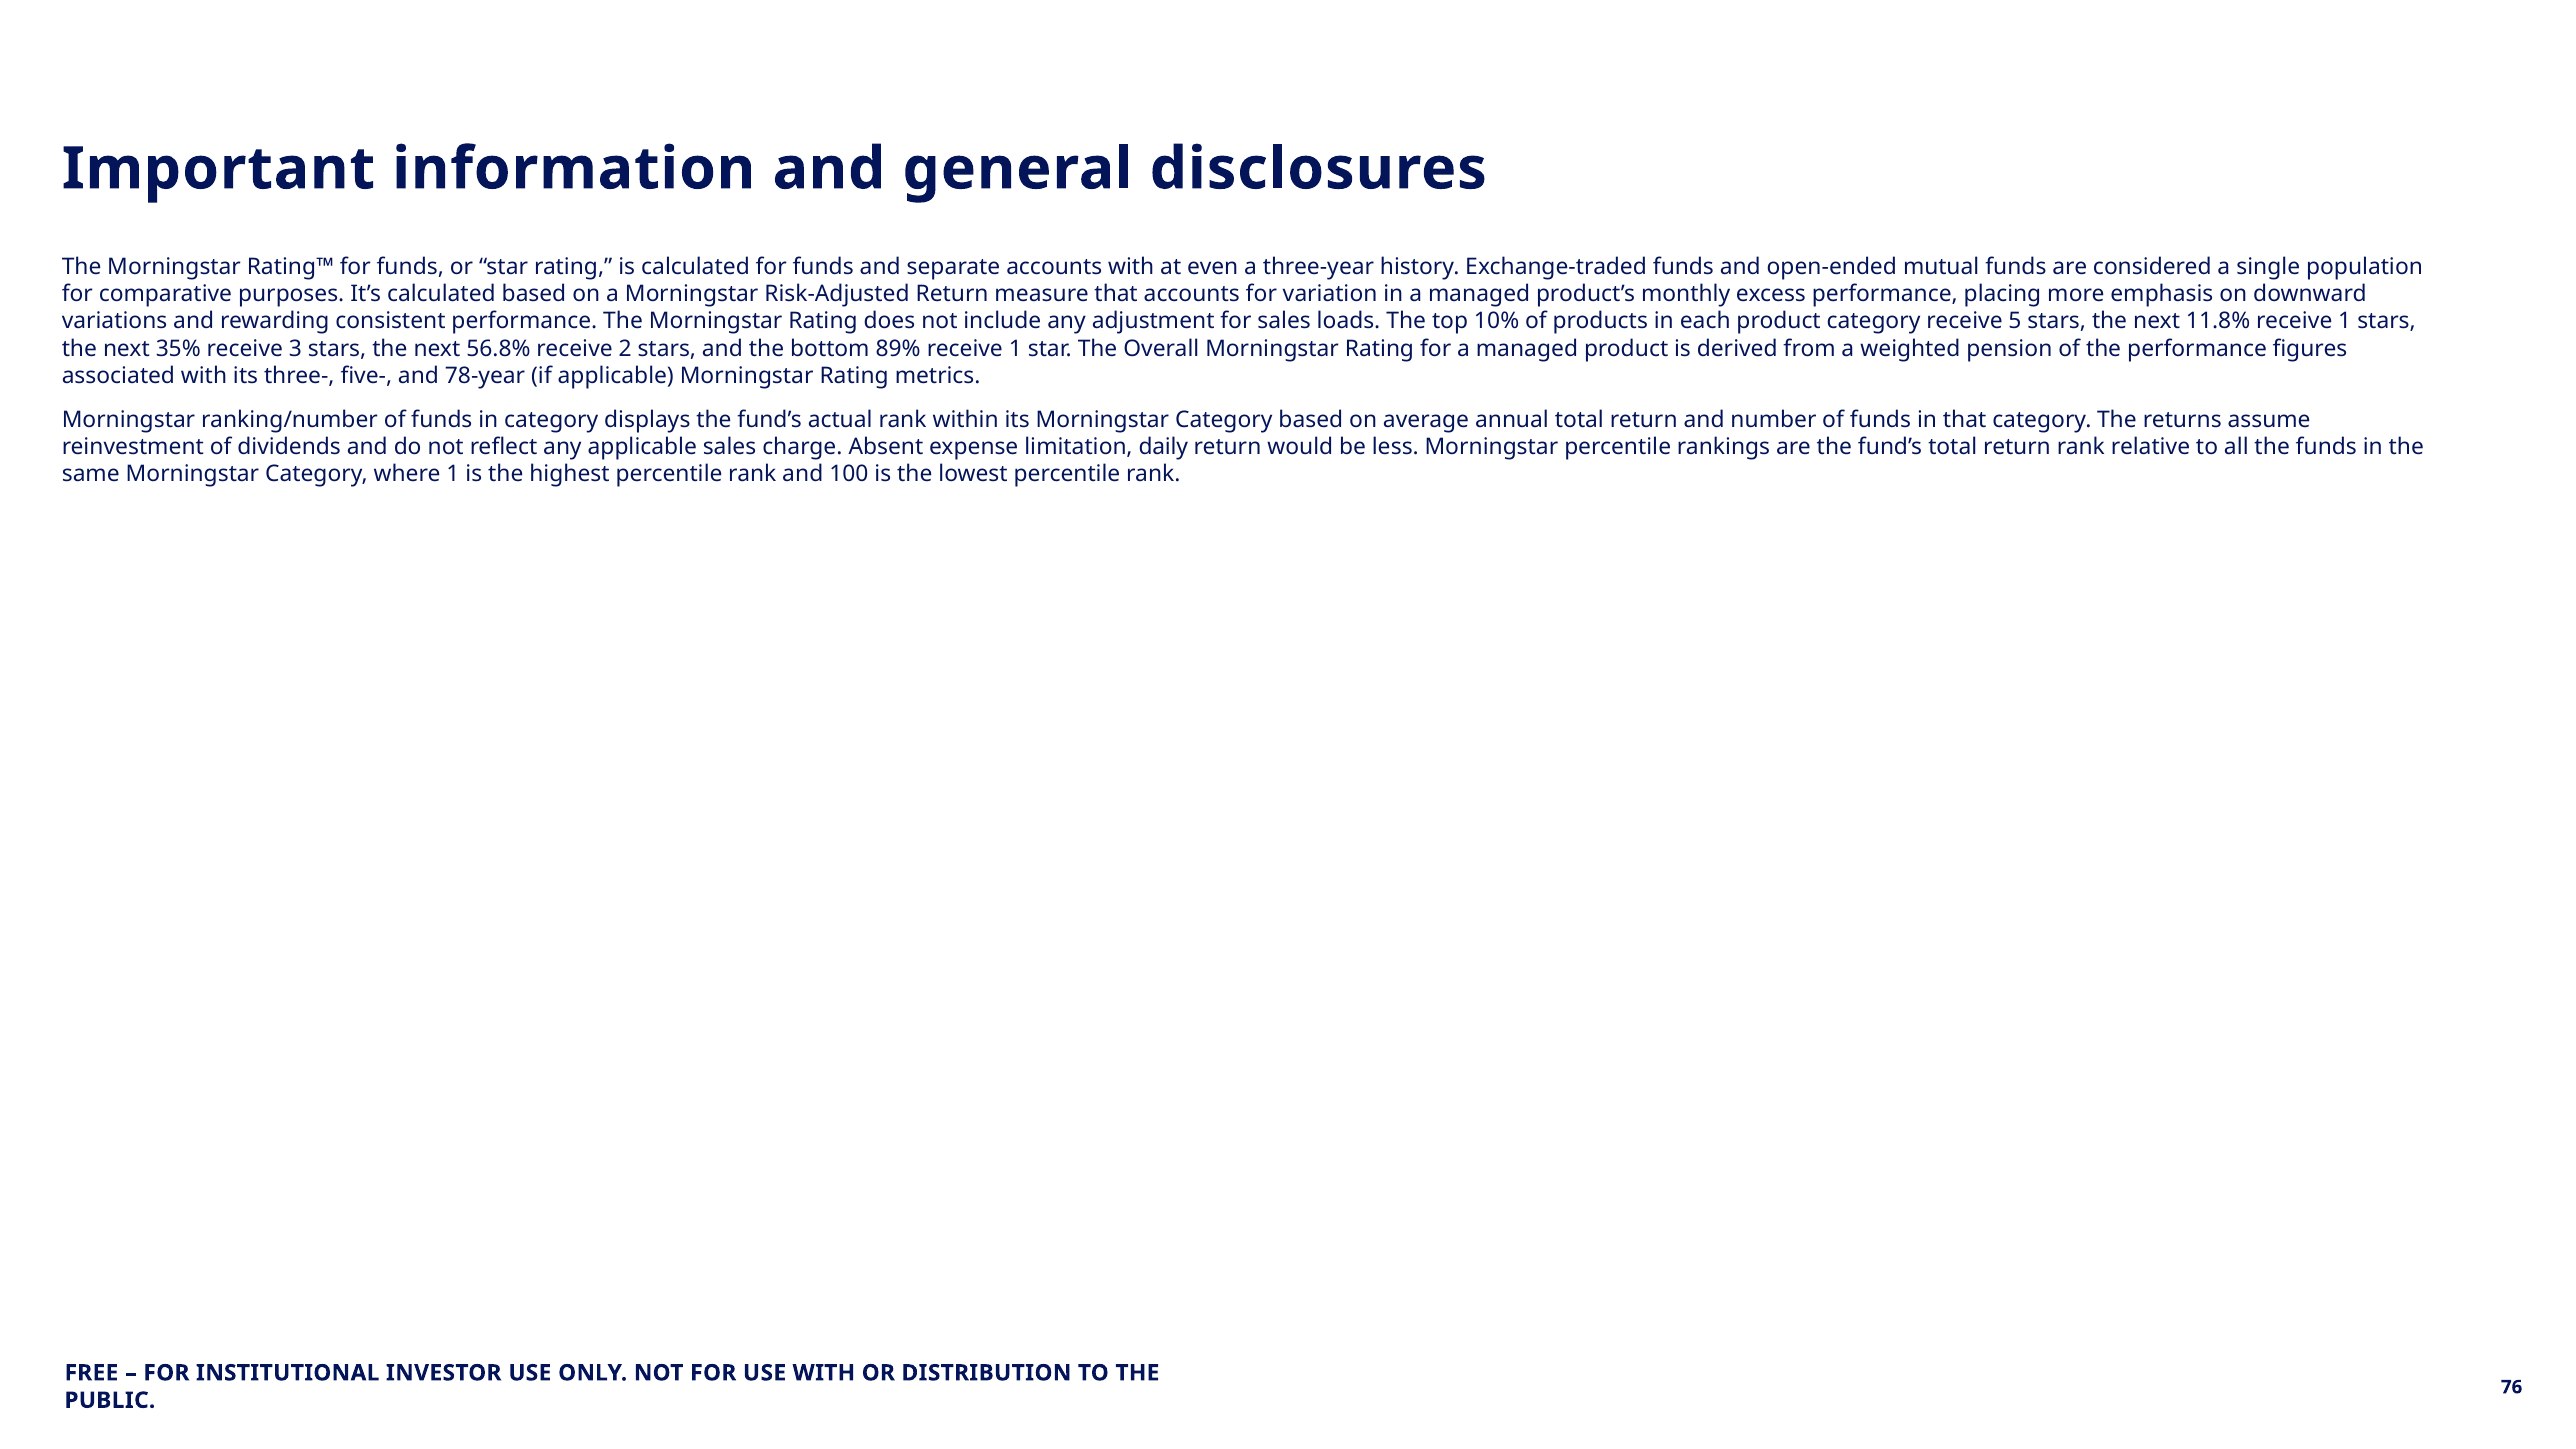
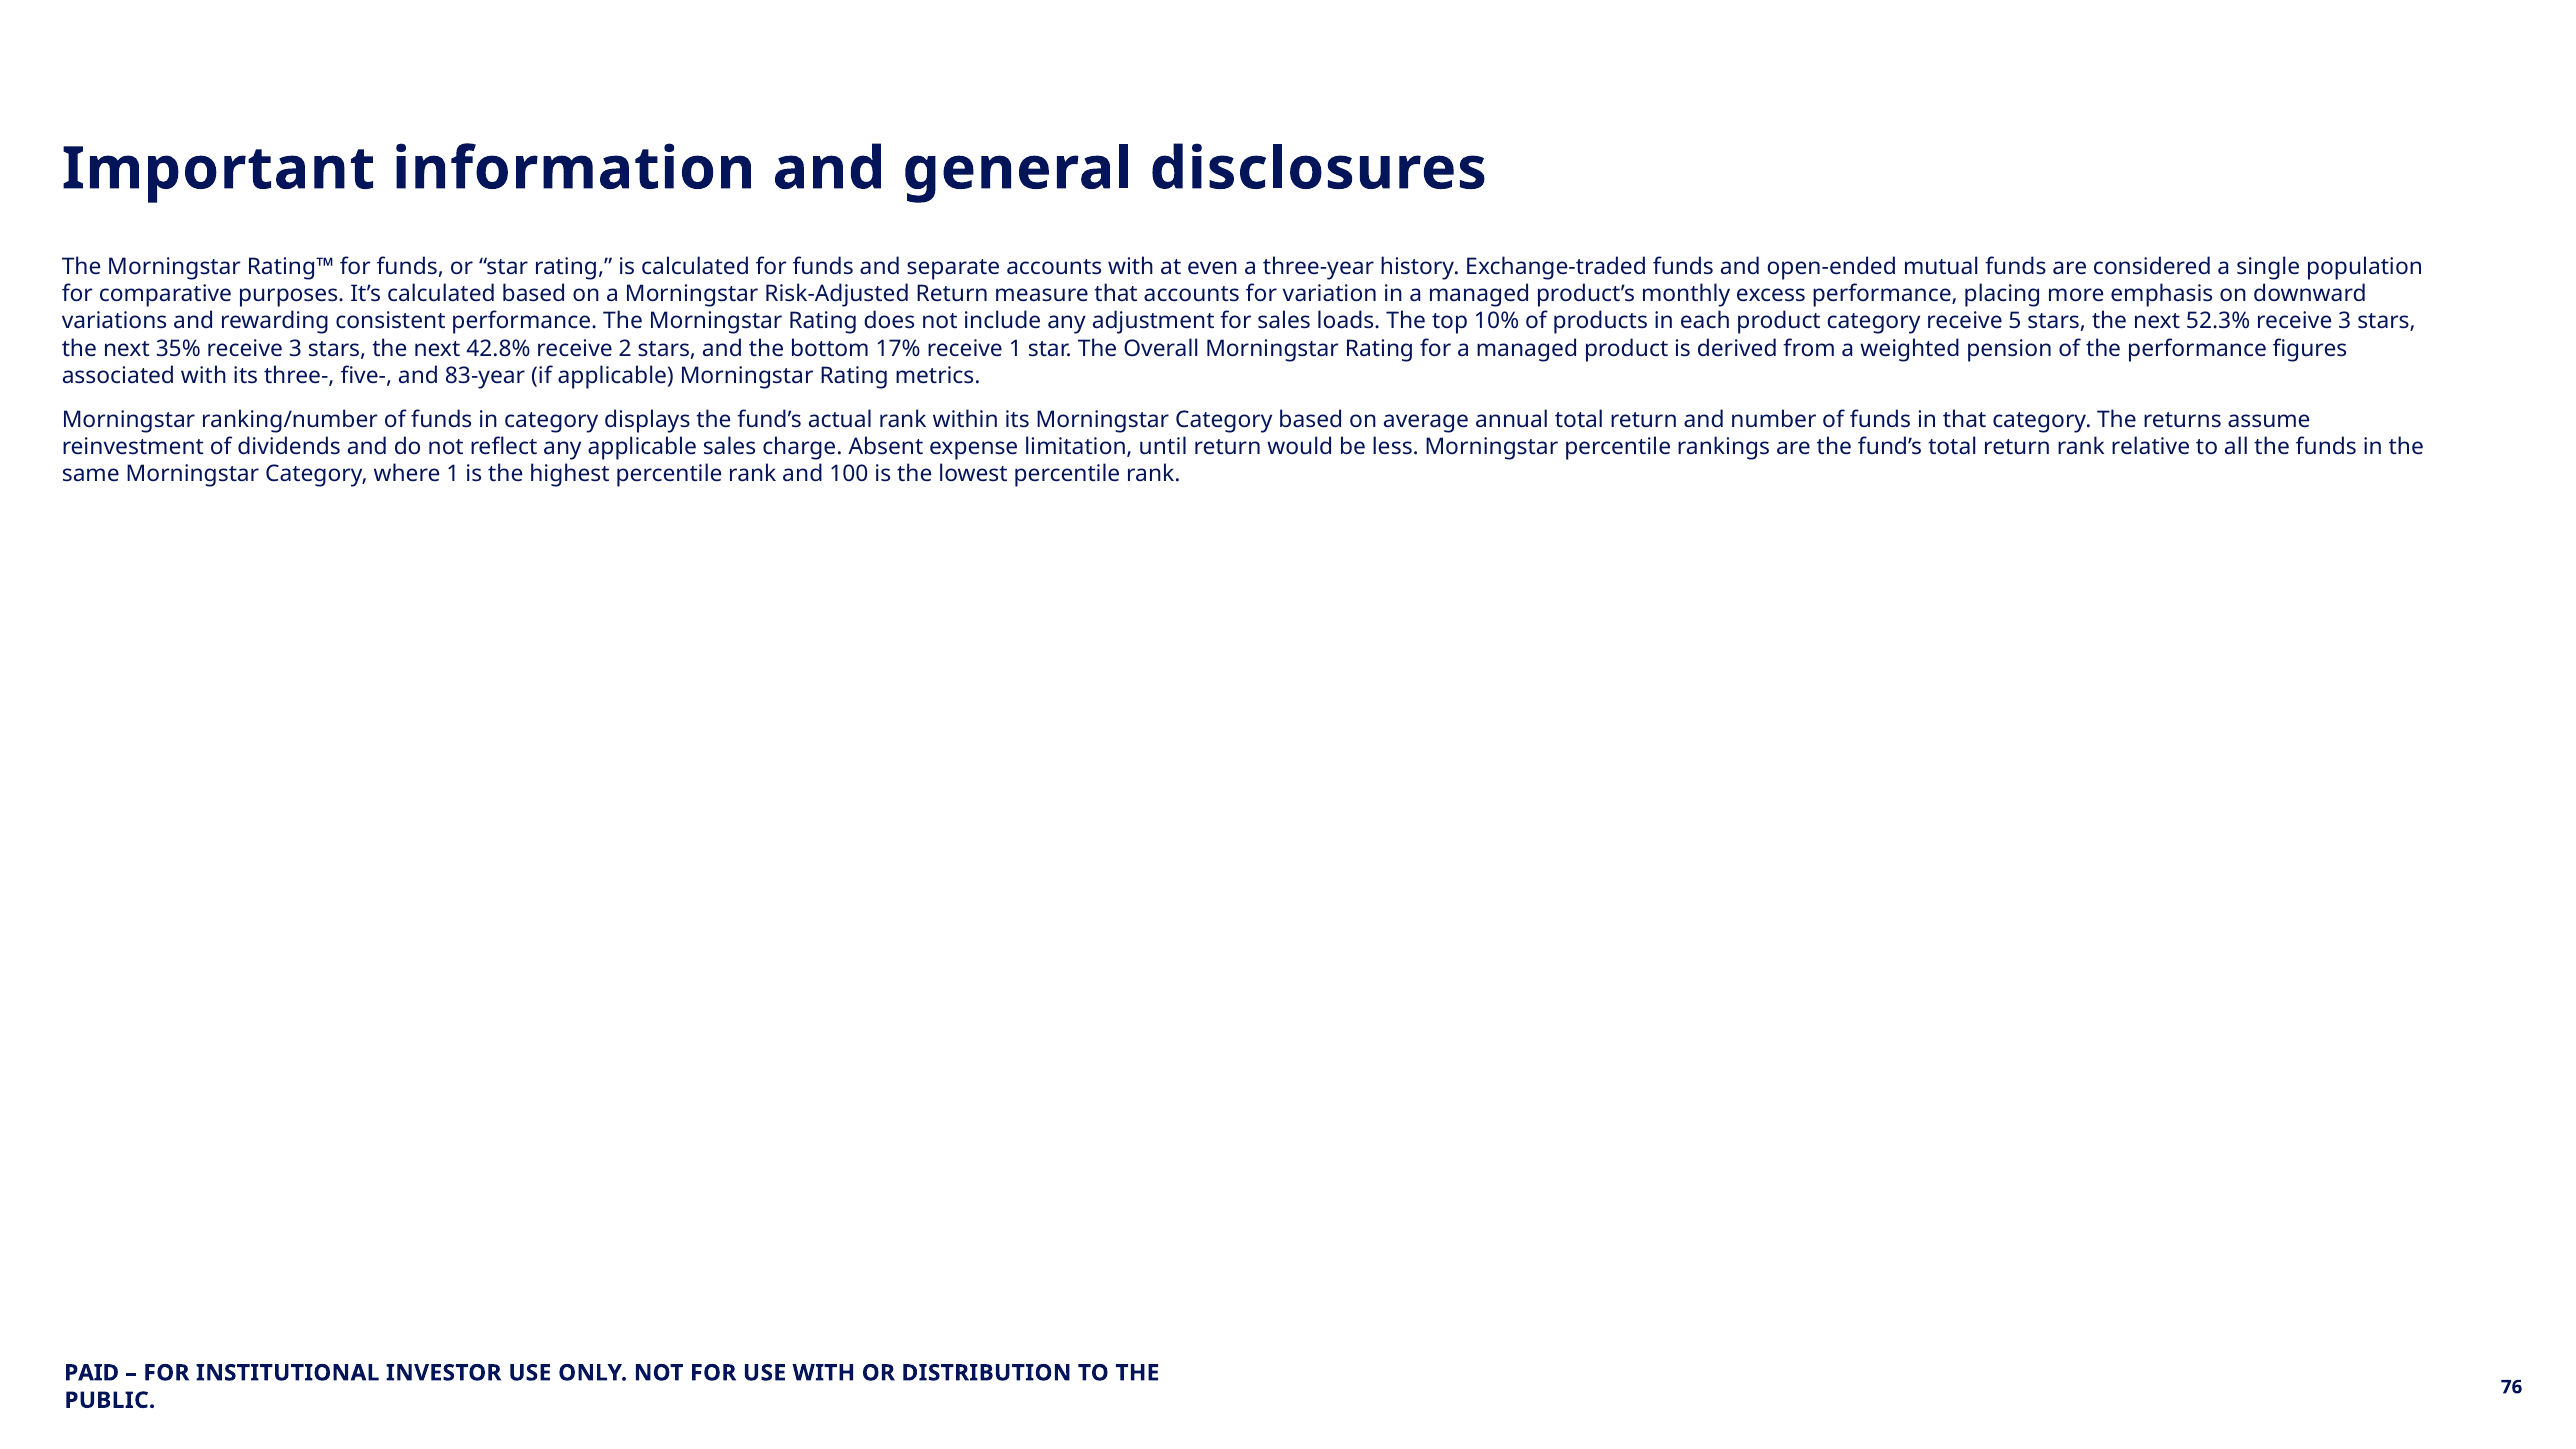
11.8%: 11.8% -> 52.3% (2218, 321)
1: 1 -> 3 (2345, 321)
56.8%: 56.8% -> 42.8% (498, 349)
89%: 89% -> 17% (898, 349)
78-year: 78-year -> 83-year (485, 376)
daily: daily -> until (1163, 447)
FREE: FREE -> PAID (92, 1373)
